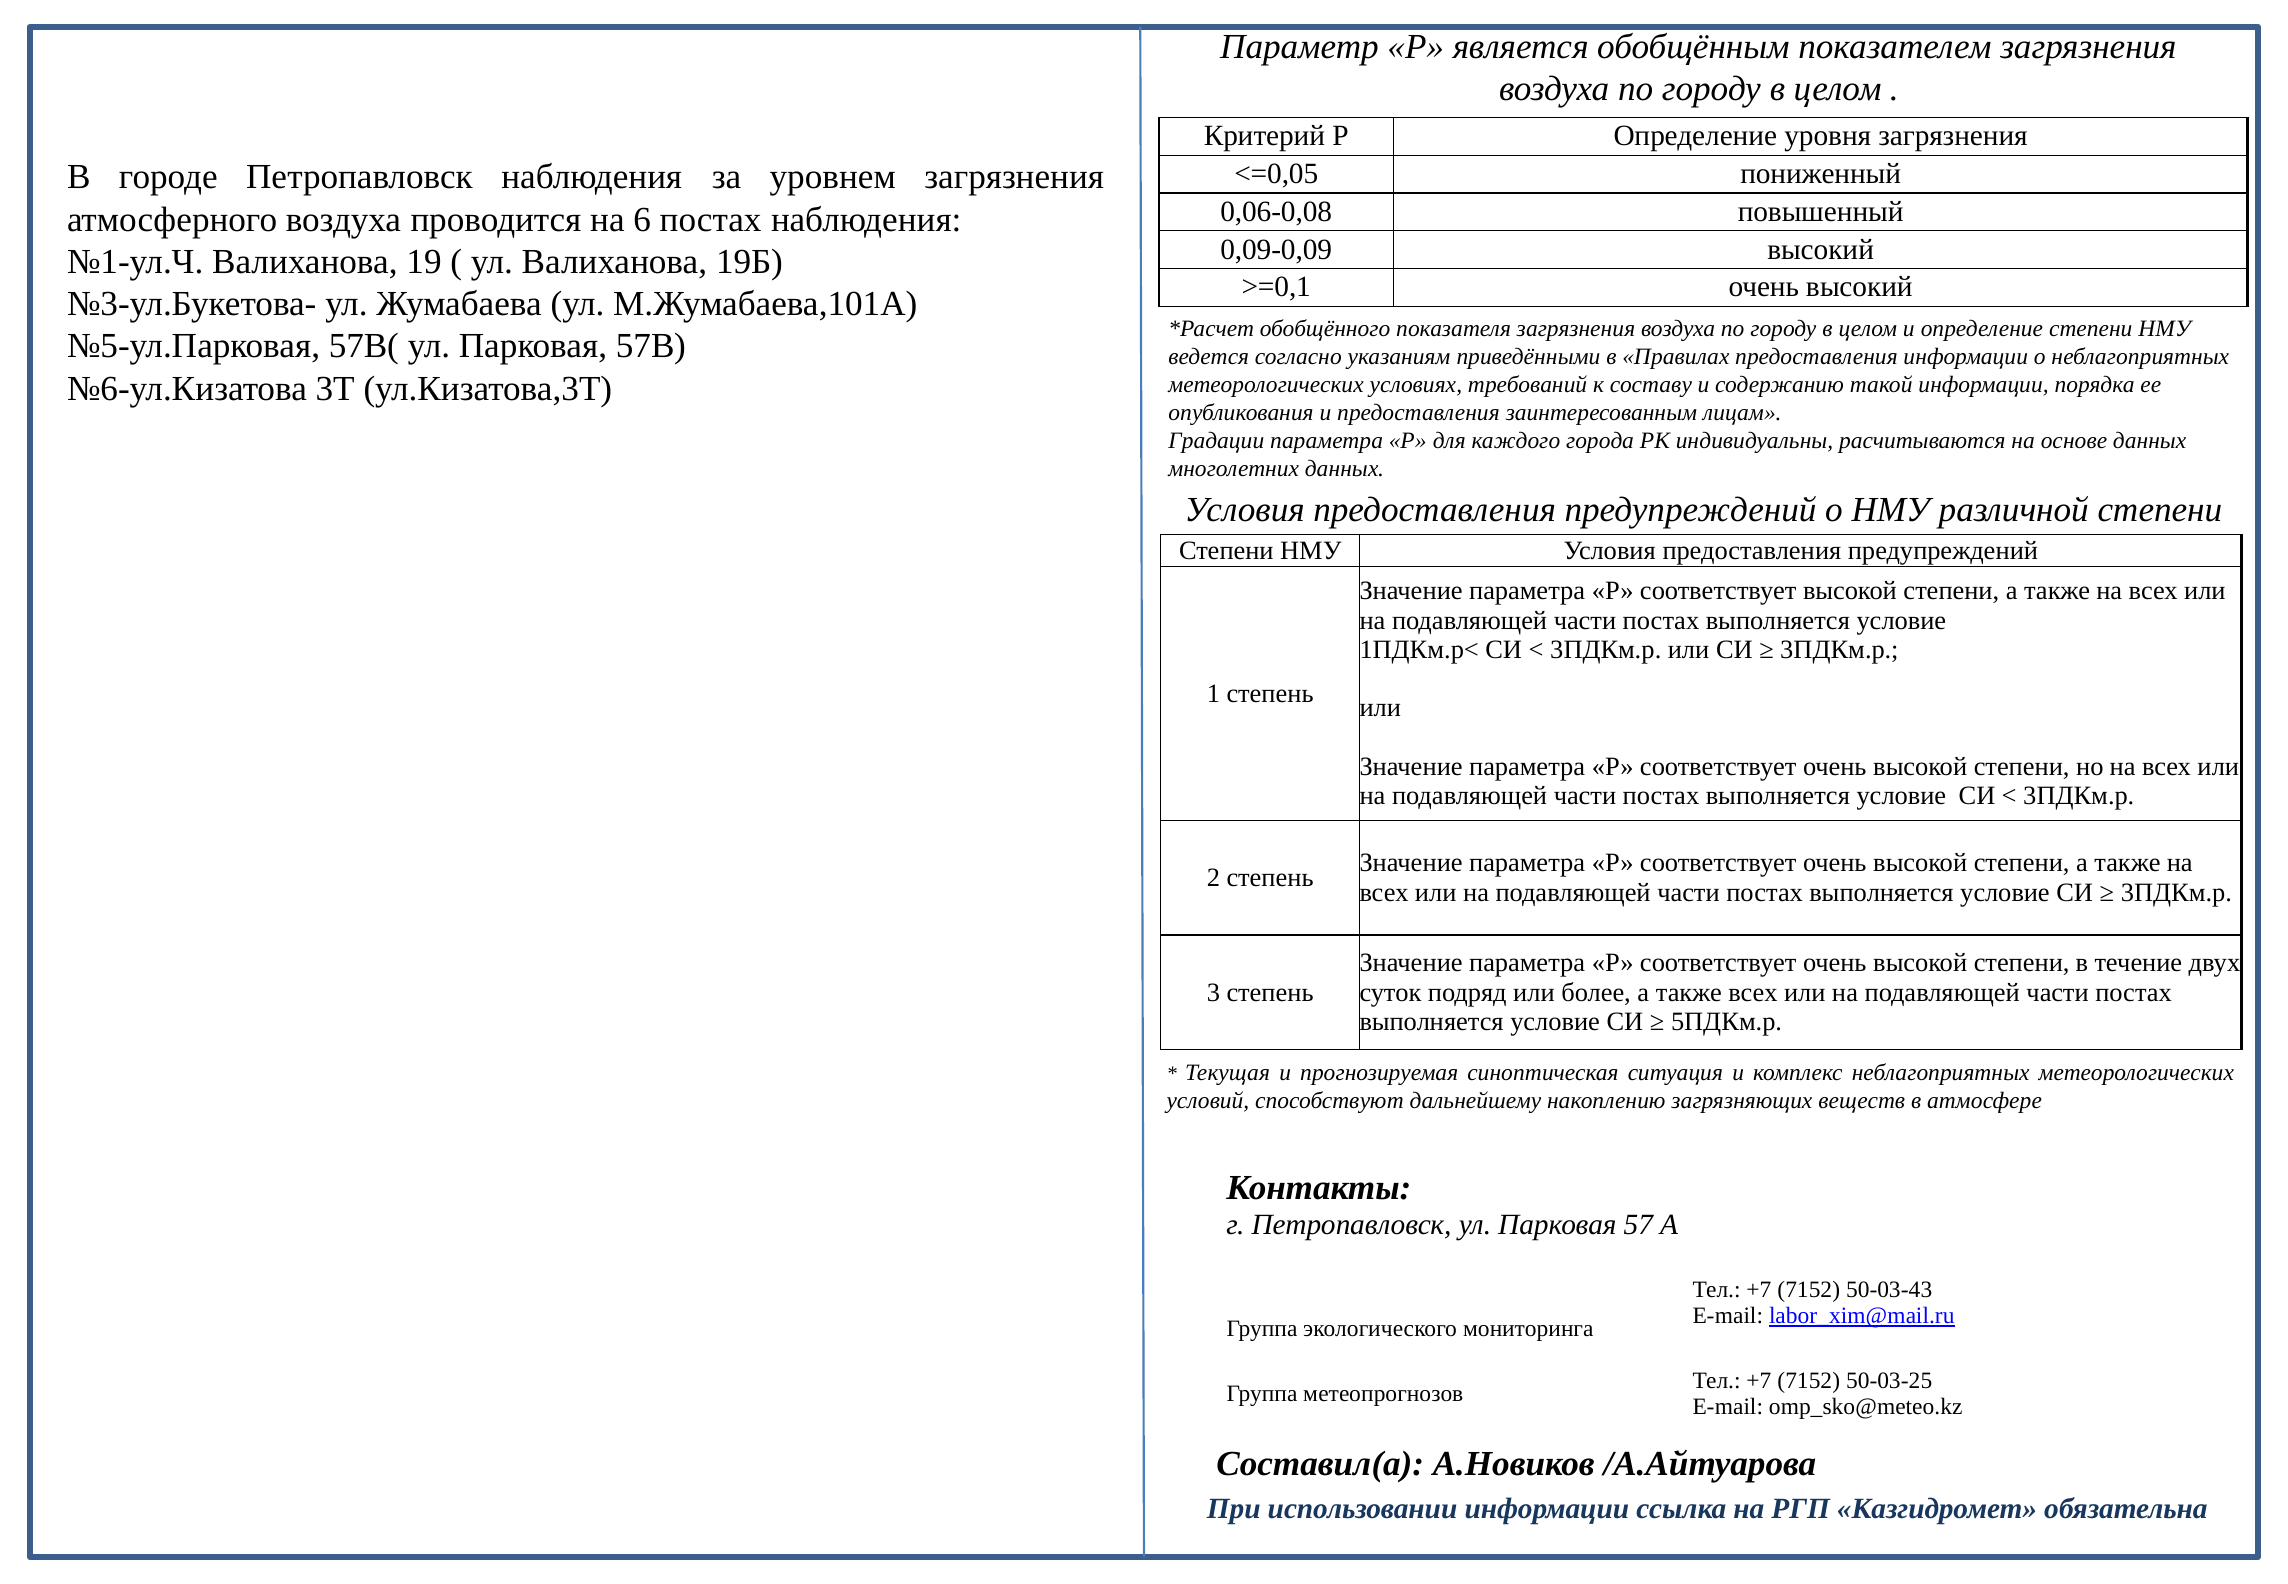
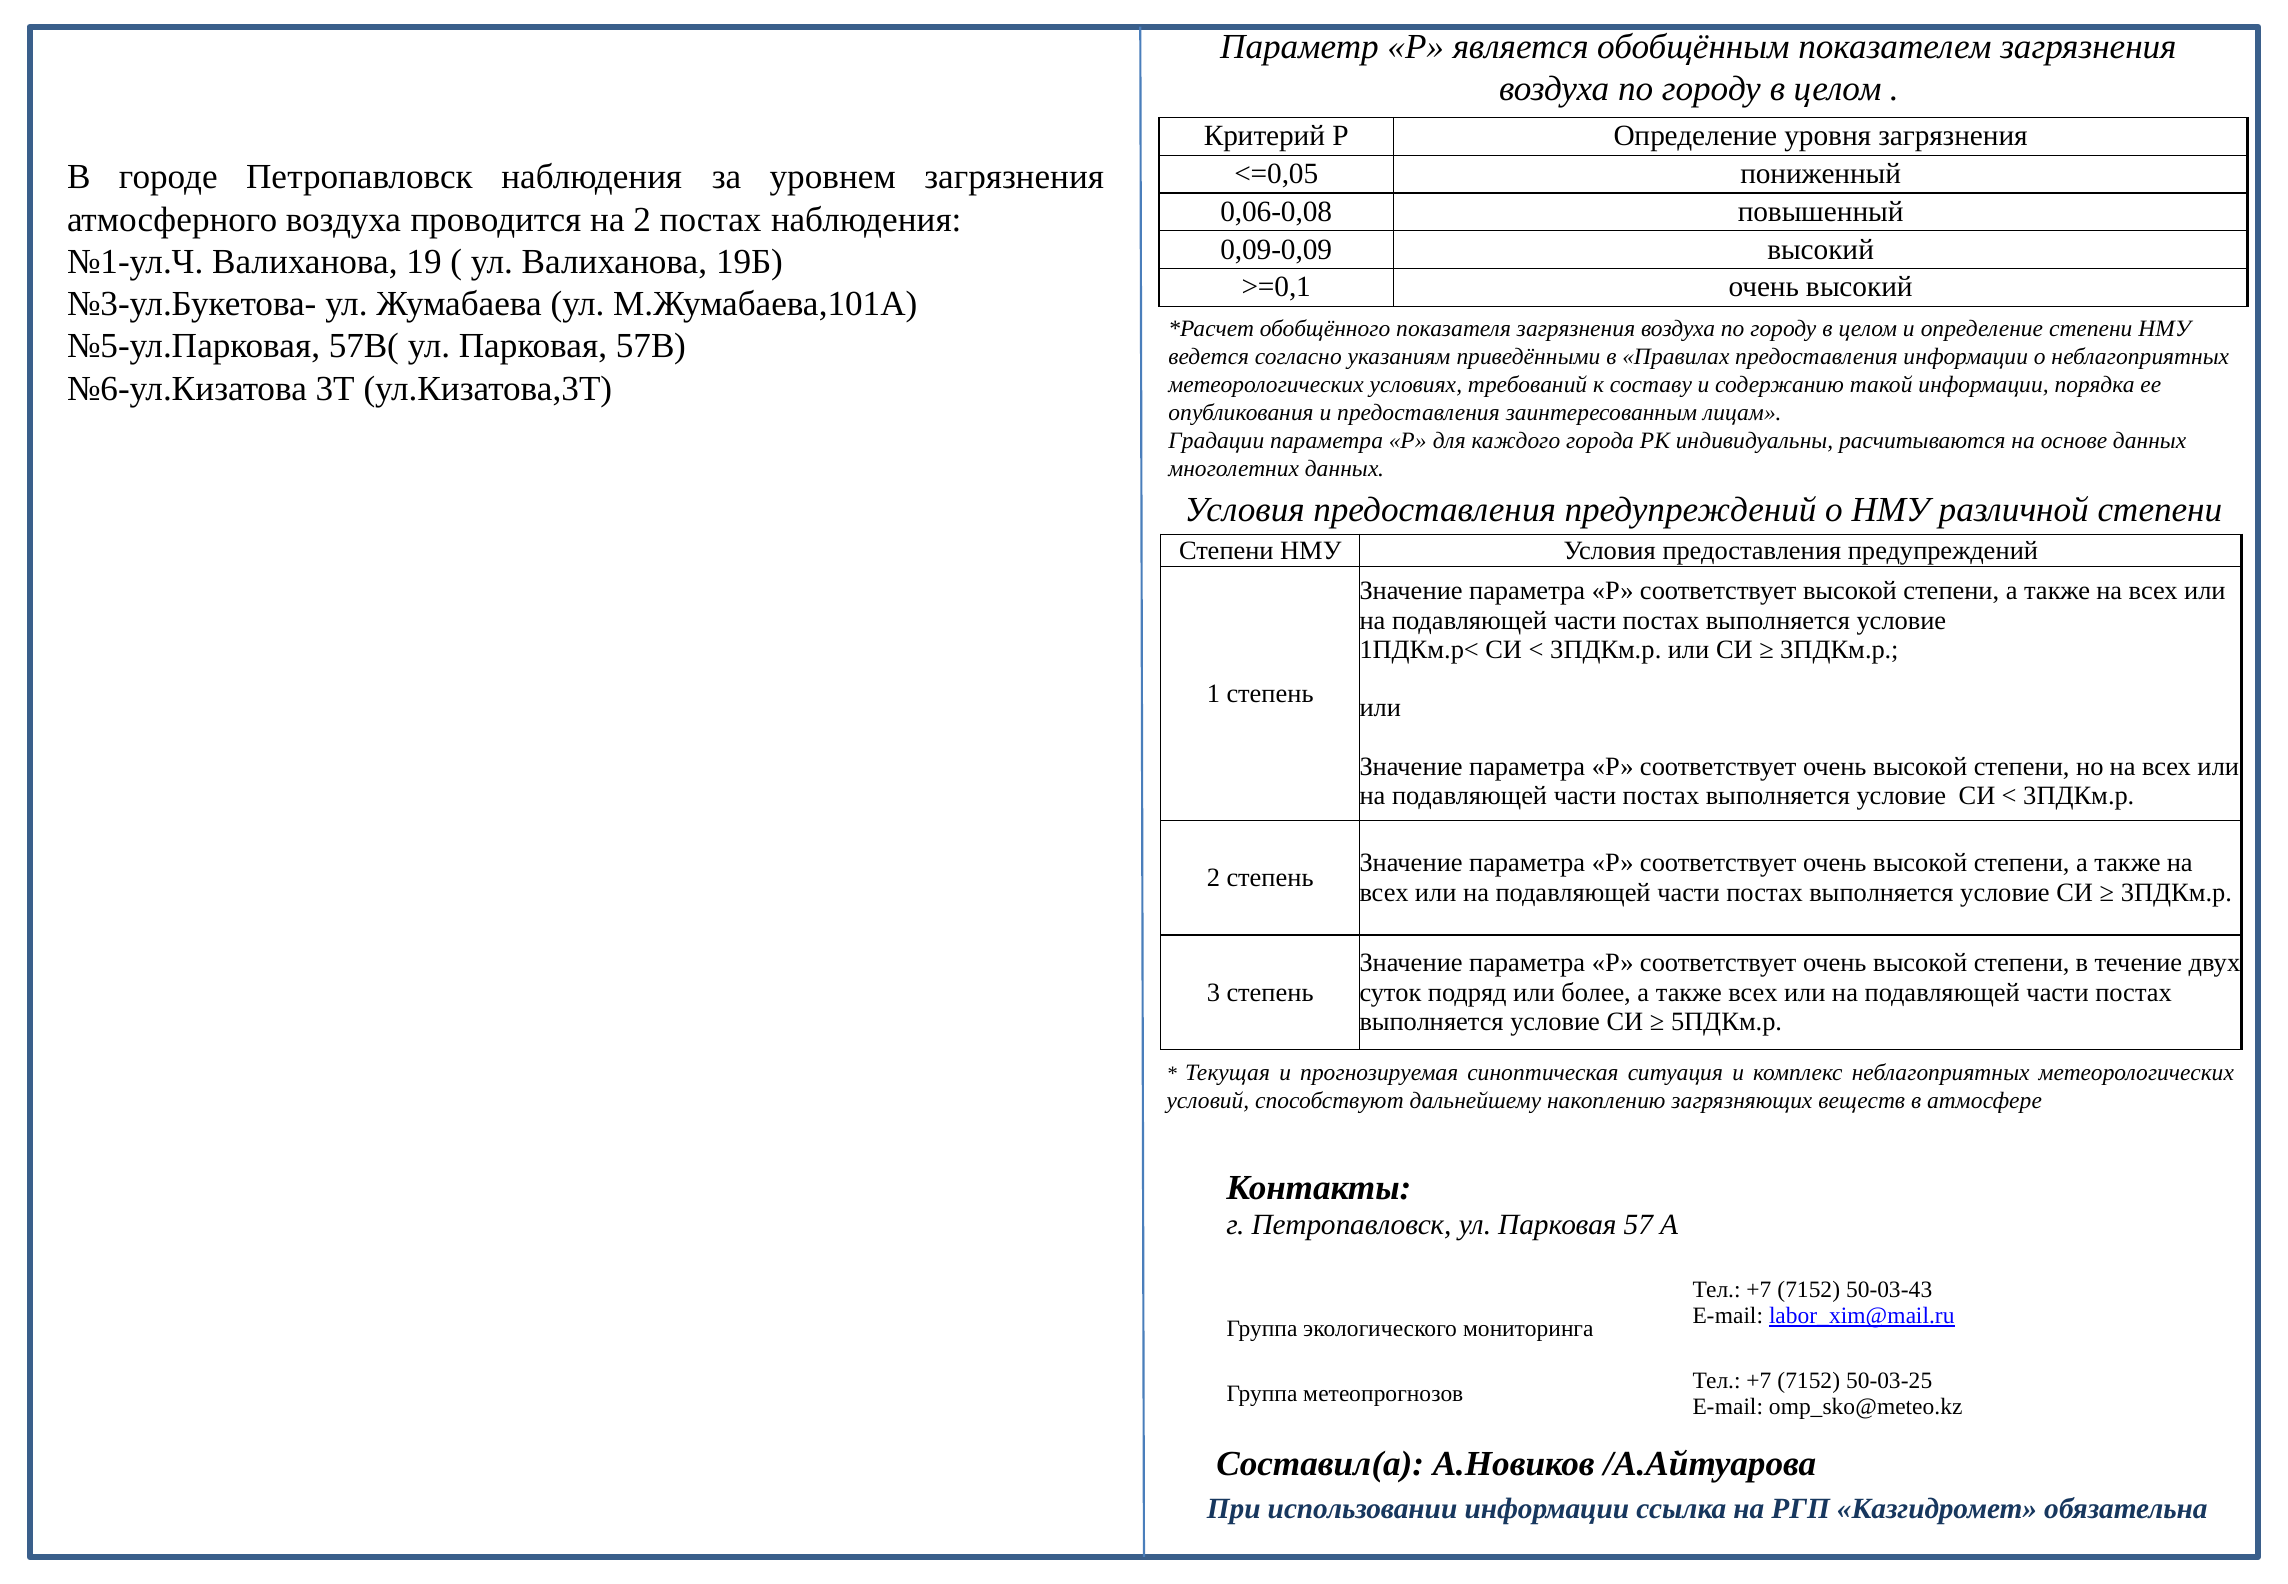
на 6: 6 -> 2 (642, 219)
